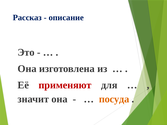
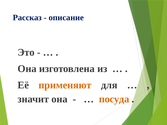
применяют colour: red -> orange (65, 85)
